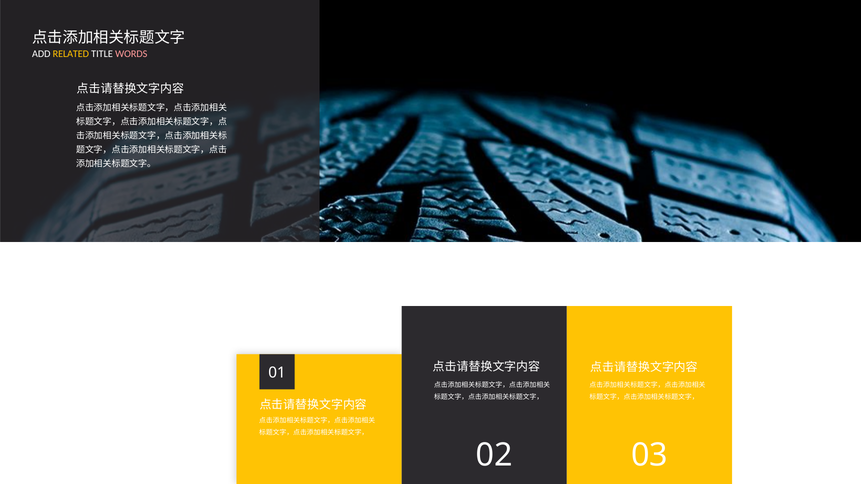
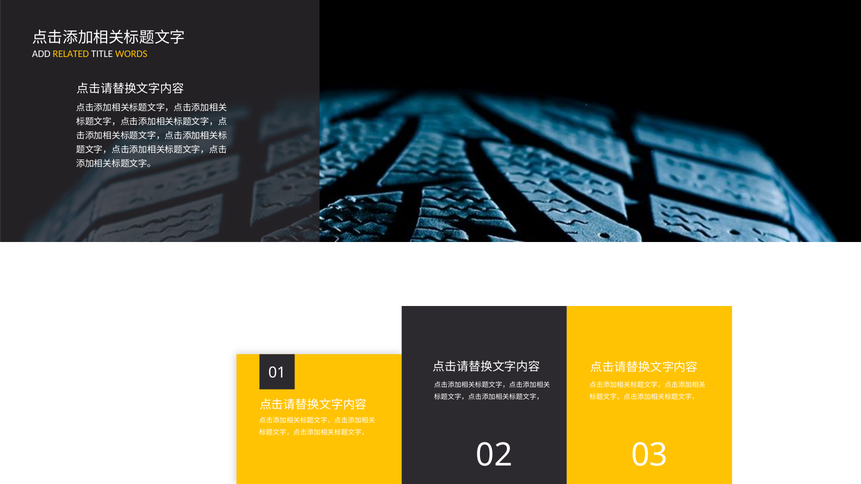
WORDS colour: pink -> yellow (131, 54)
